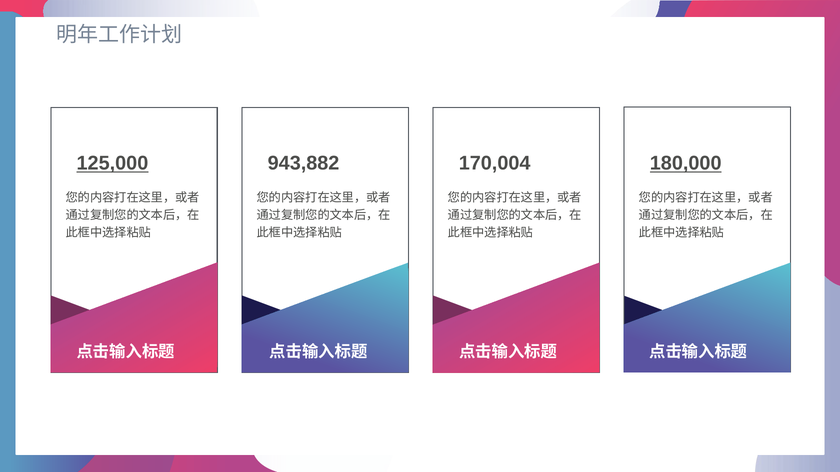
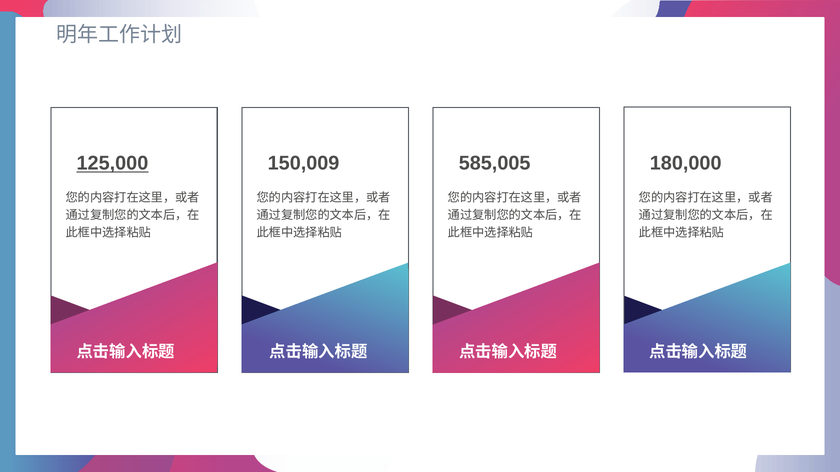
943,882: 943,882 -> 150,009 (304, 164)
170,004: 170,004 -> 585,005 (495, 164)
180,000 underline: present -> none (686, 164)
